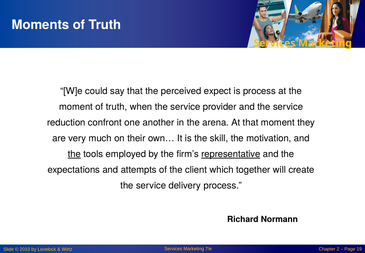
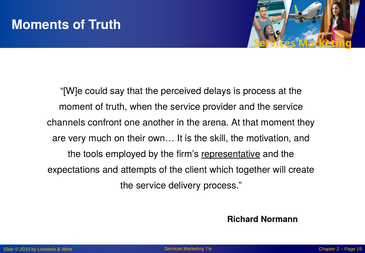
expect: expect -> delays (218, 91)
reduction: reduction -> channels (66, 123)
the underline: present -> none (74, 154)
